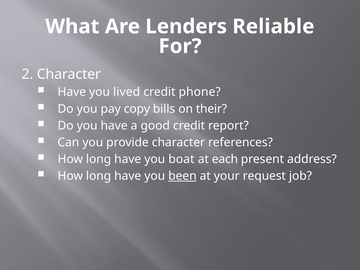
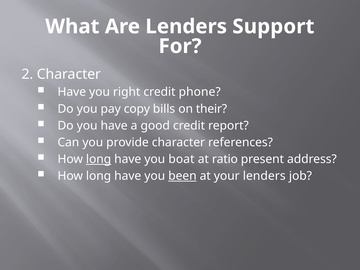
Reliable: Reliable -> Support (273, 27)
lived: lived -> right (127, 92)
long underline: none -> present (99, 159)
each: each -> ratio (225, 159)
your request: request -> lenders (264, 176)
